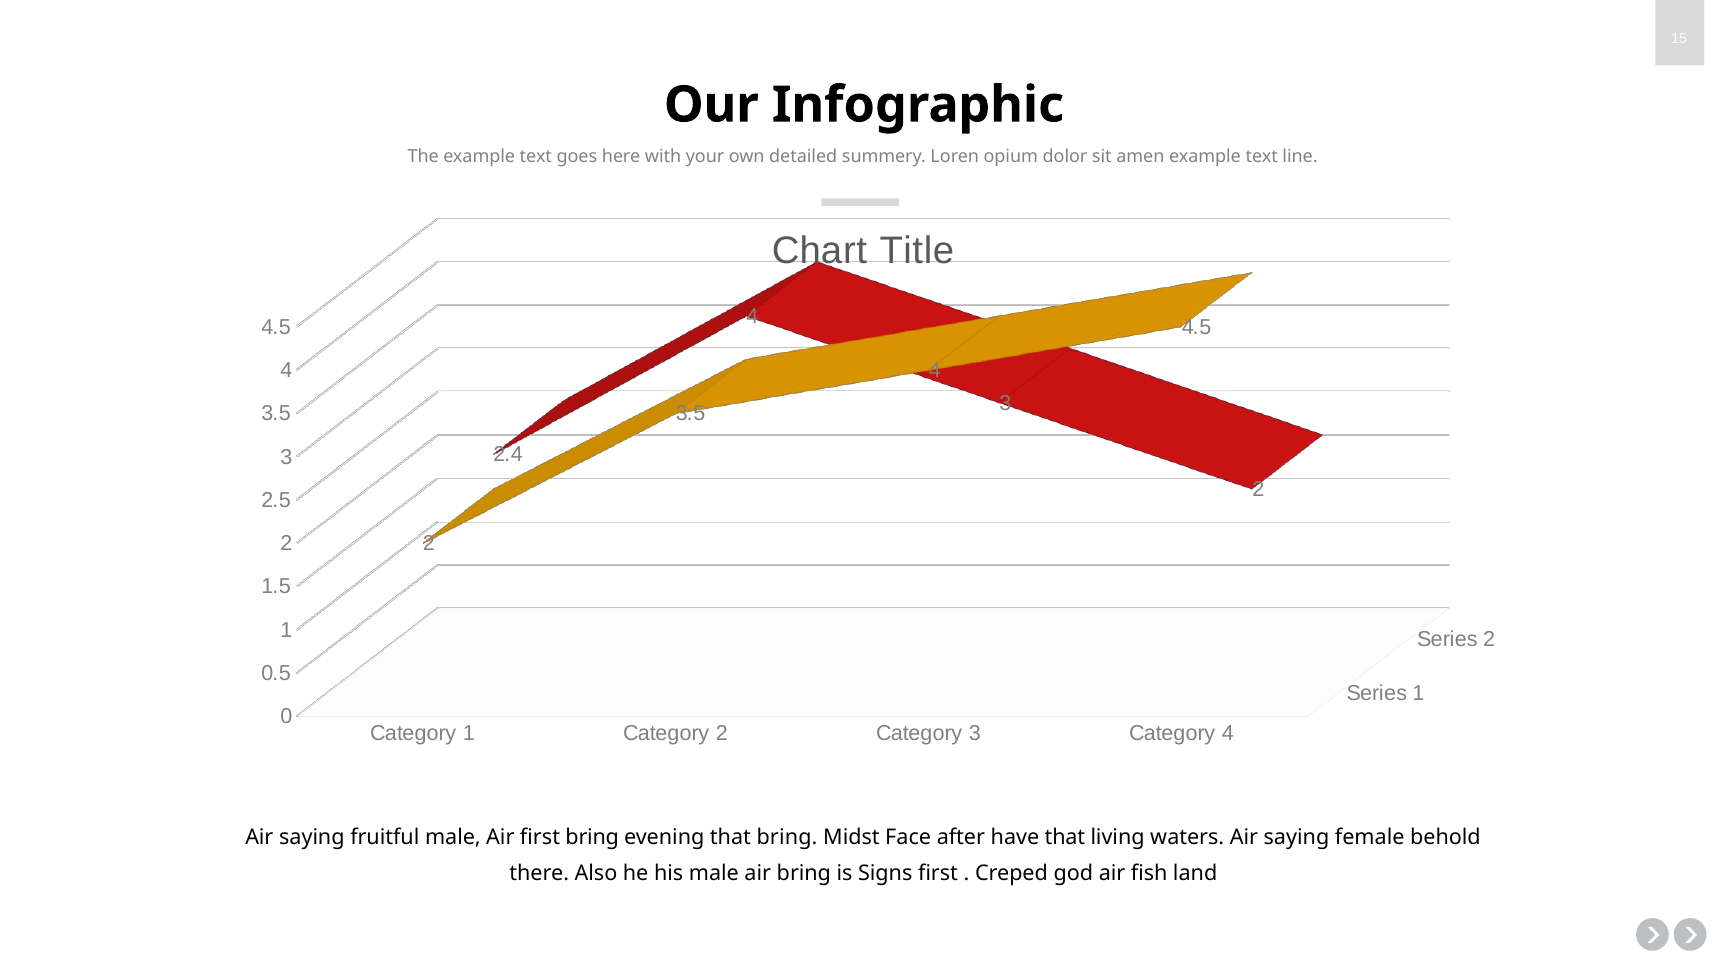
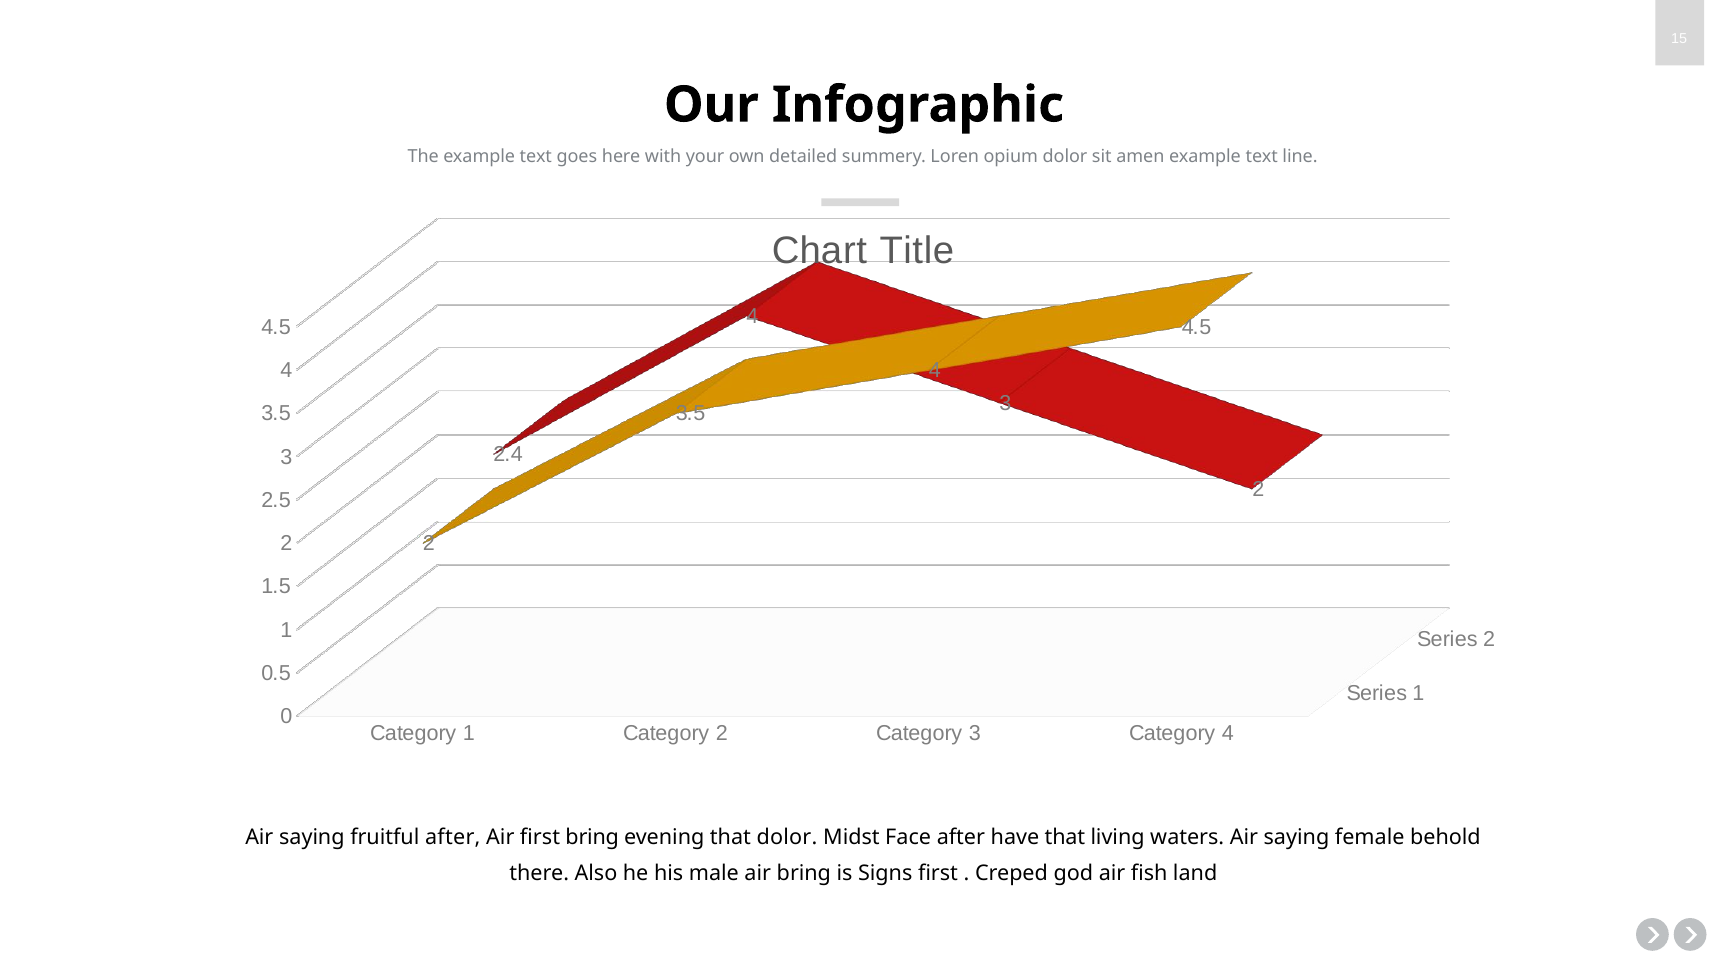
fruitful male: male -> after (453, 837)
that bring: bring -> dolor (787, 837)
